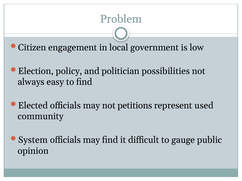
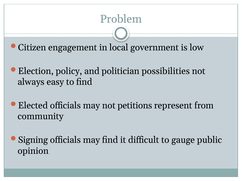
used: used -> from (204, 106)
System: System -> Signing (33, 140)
